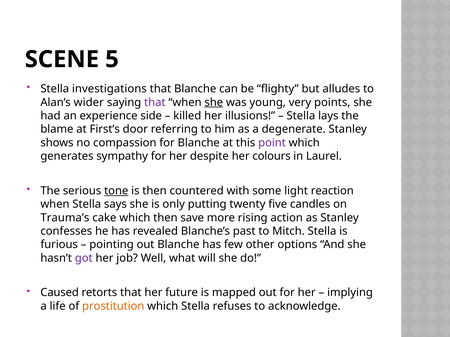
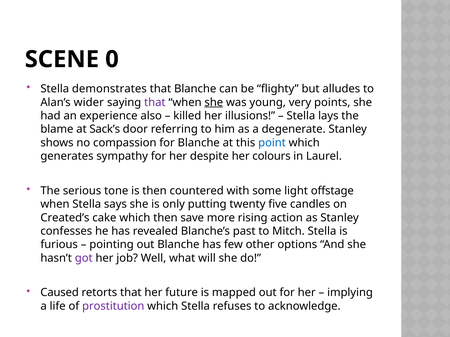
5: 5 -> 0 (112, 59)
investigations: investigations -> demonstrates (109, 89)
side: side -> also (151, 116)
First’s: First’s -> Sack’s (105, 129)
point colour: purple -> blue (272, 143)
tone underline: present -> none (116, 191)
reaction: reaction -> offstage (332, 191)
Trauma’s: Trauma’s -> Created’s (65, 218)
prostitution colour: orange -> purple (113, 306)
